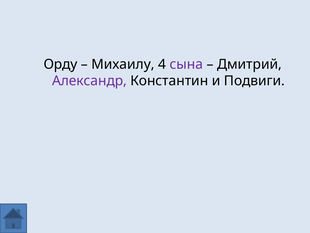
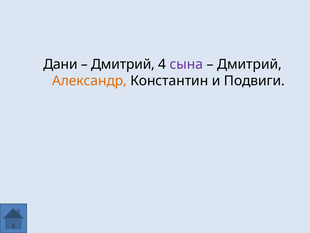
Орду: Орду -> Дани (60, 64)
Михаилу: Михаилу -> Дмитрий (123, 64)
Александр colour: purple -> orange (89, 81)
